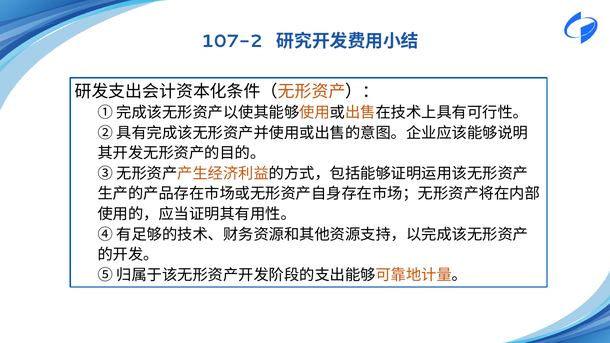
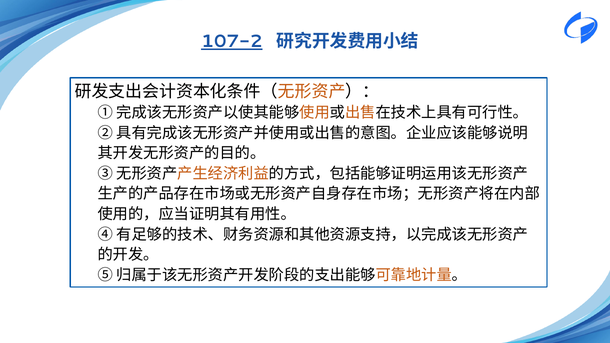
107-2 underline: none -> present (232, 42)
